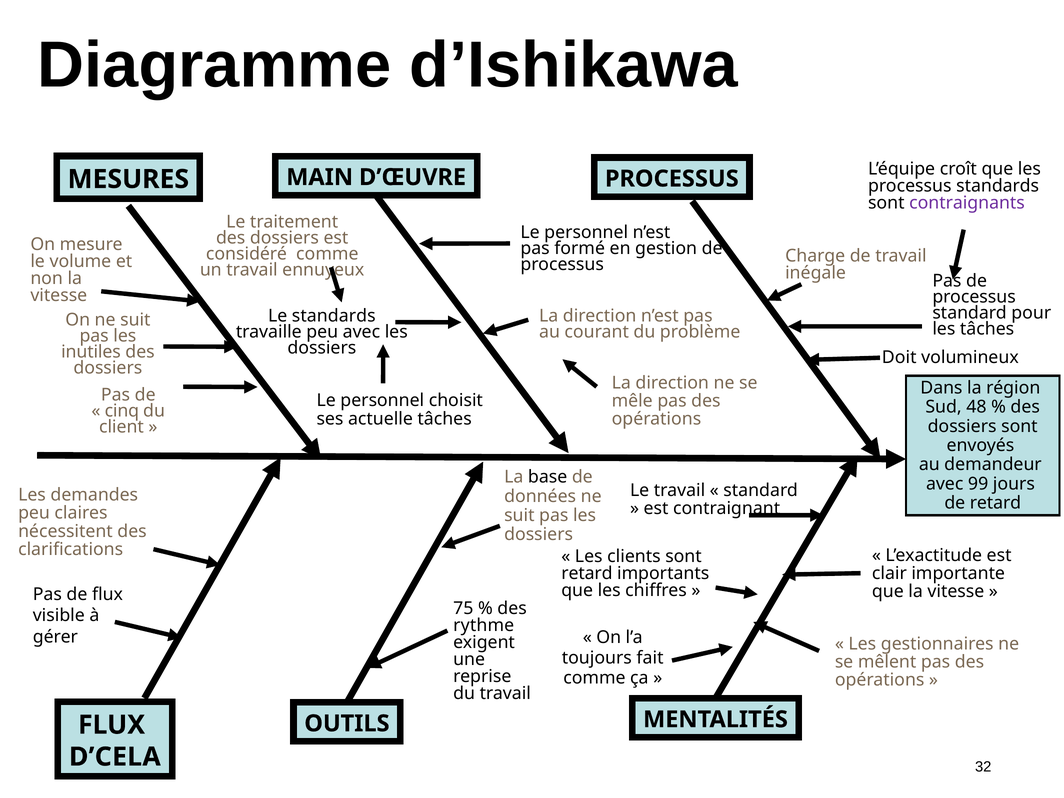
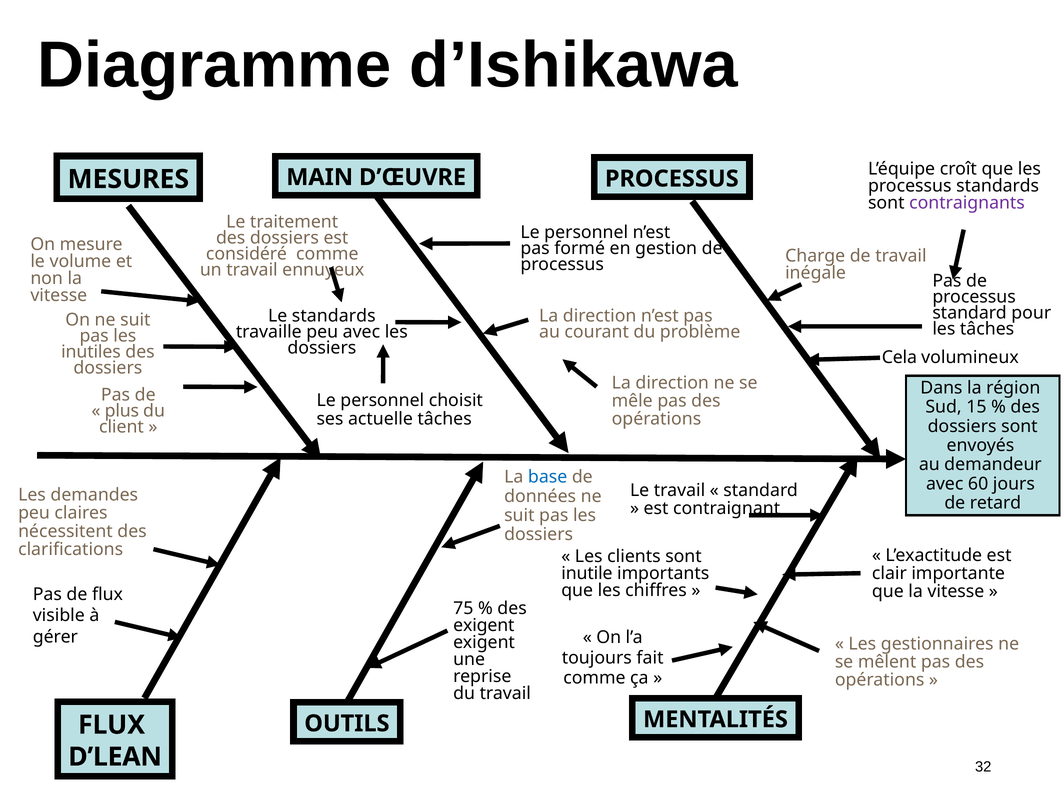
Doit: Doit -> Cela (899, 357)
48: 48 -> 15 (976, 407)
cinq: cinq -> plus (122, 411)
base colour: black -> blue (548, 477)
99: 99 -> 60 (978, 484)
retard: retard -> inutile (587, 574)
rythme: rythme -> exigent (484, 625)
D’CELA: D’CELA -> D’LEAN (115, 757)
